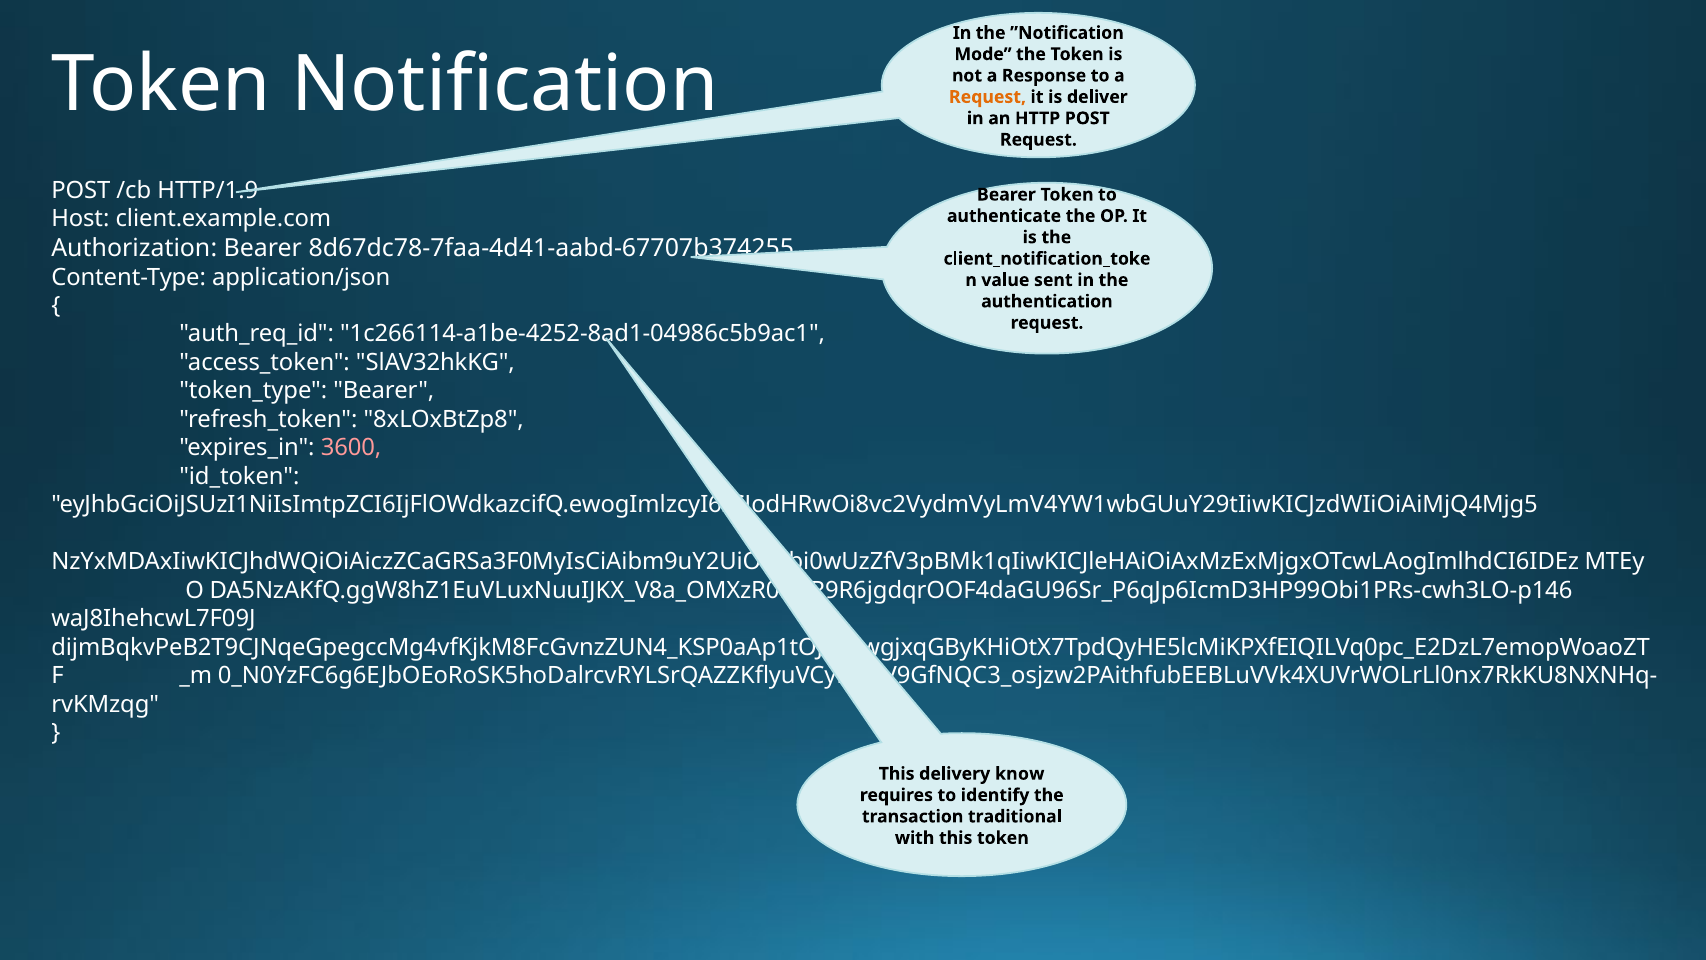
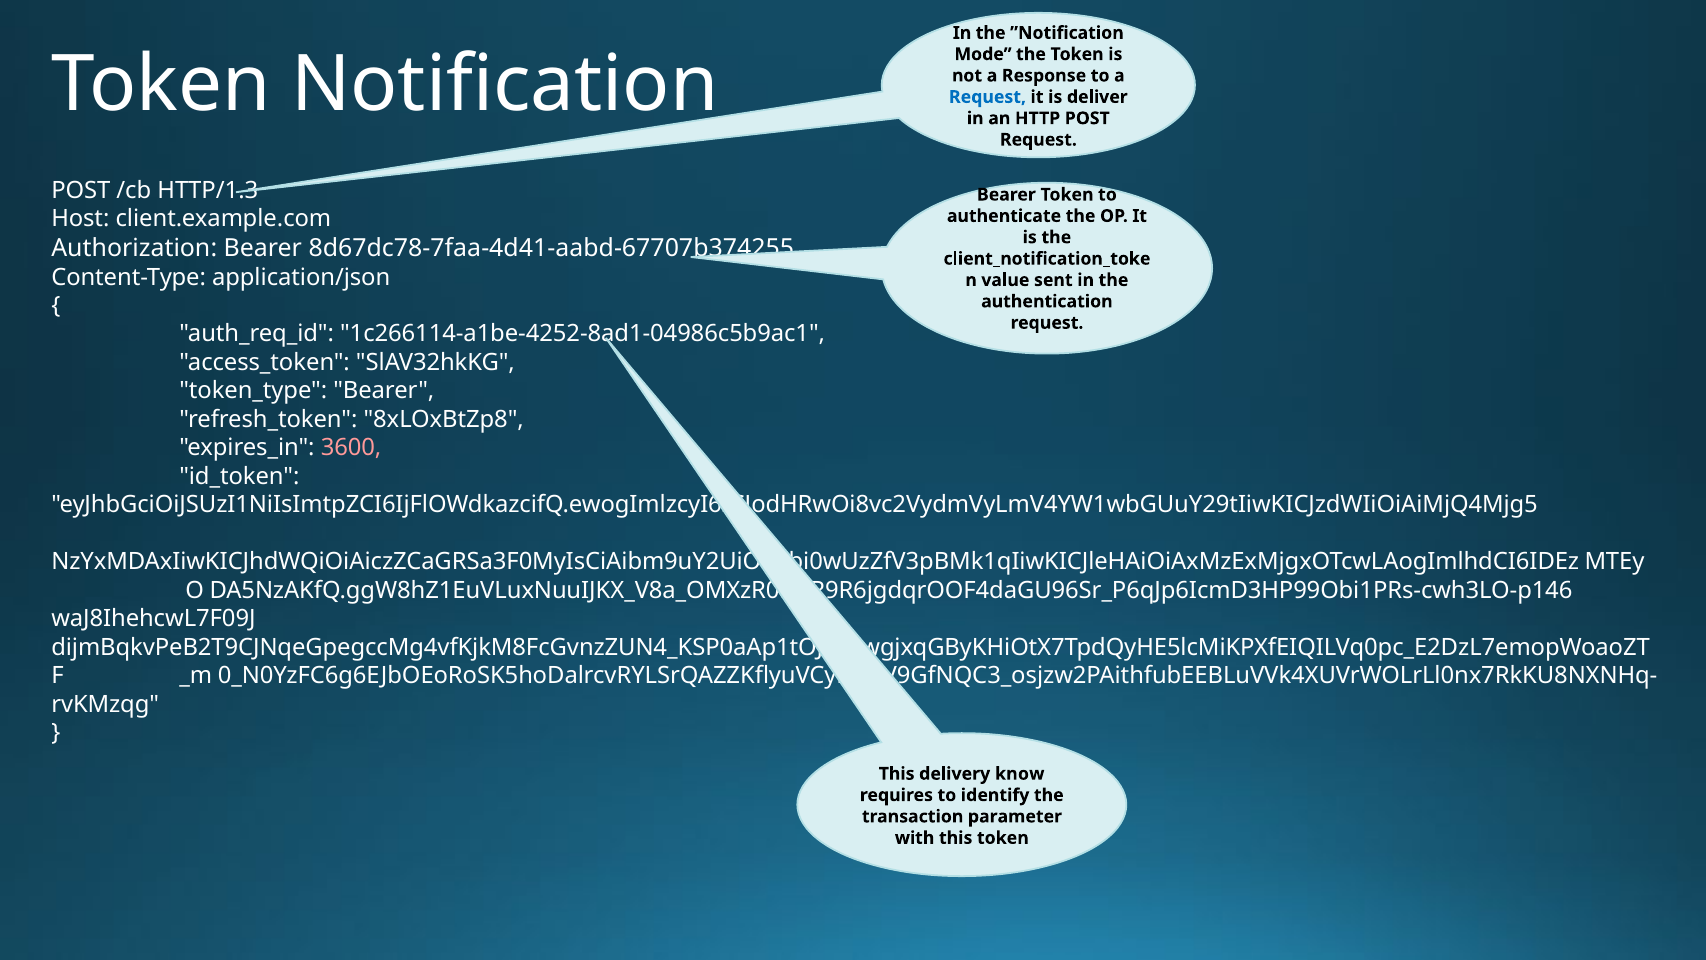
Request colour: orange -> blue (988, 97)
HTTP/1.9: HTTP/1.9 -> HTTP/1.3 (208, 190)
traditional: traditional -> parameter (1015, 816)
